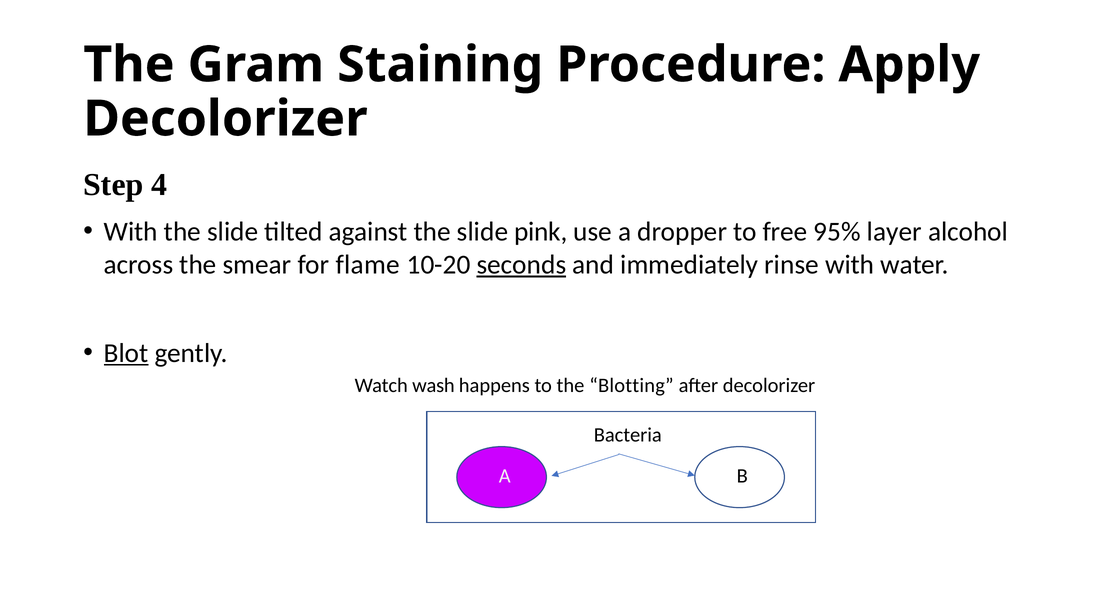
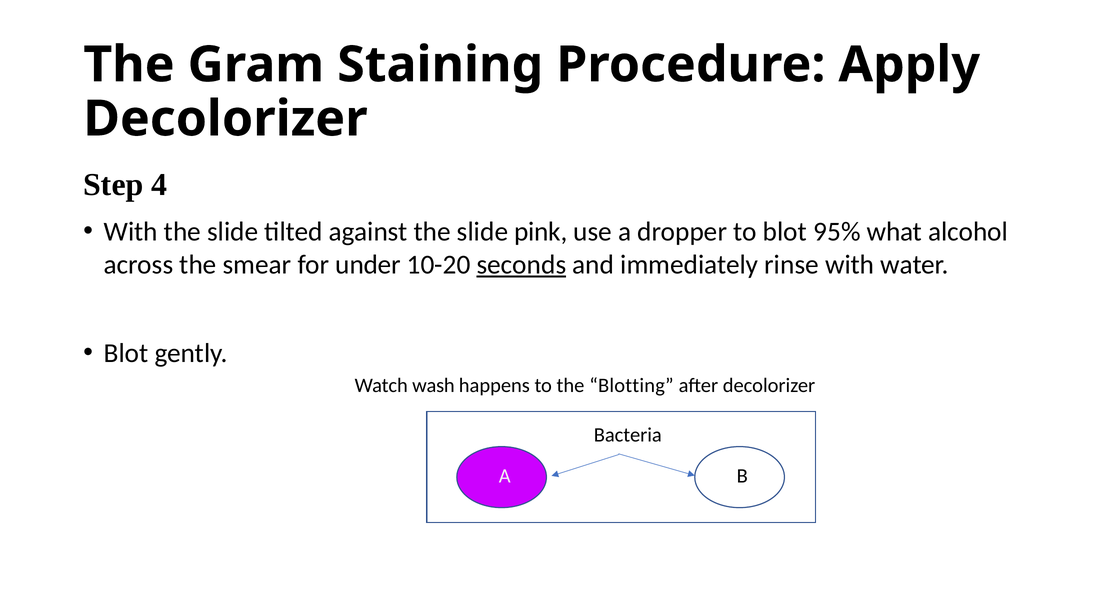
to free: free -> blot (785, 232)
layer: layer -> what (894, 232)
flame: flame -> under (368, 265)
Blot underline: present -> none (126, 353)
